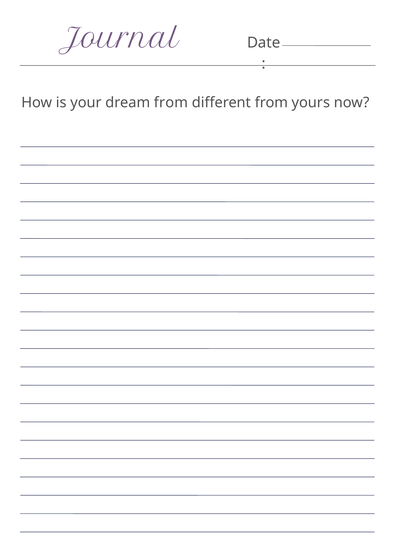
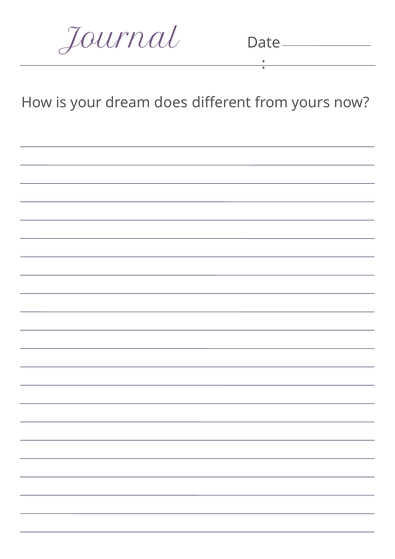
dream from: from -> does (171, 102)
